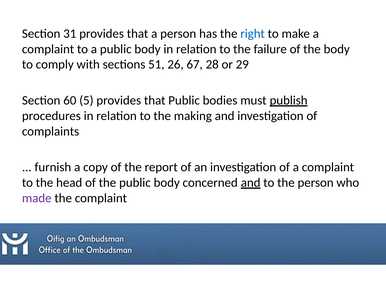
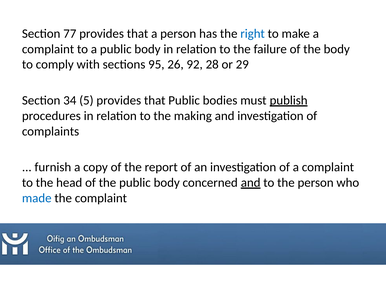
31: 31 -> 77 (70, 34)
51: 51 -> 95 (156, 65)
67: 67 -> 92 (195, 65)
60: 60 -> 34 (70, 101)
made colour: purple -> blue (37, 198)
